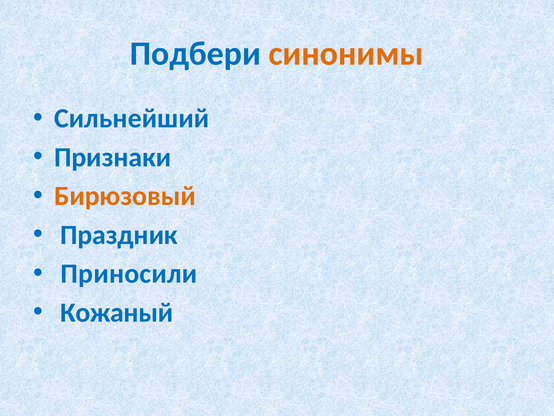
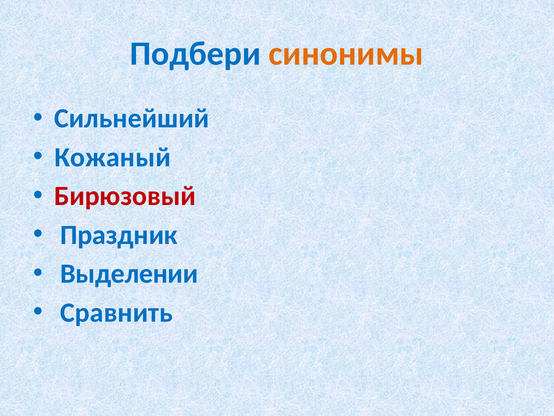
Признаки: Признаки -> Кожаный (113, 157)
Бирюзовый colour: orange -> red (125, 196)
Приносили: Приносили -> Выделении (129, 273)
Кожаный: Кожаный -> Сравнить (116, 312)
